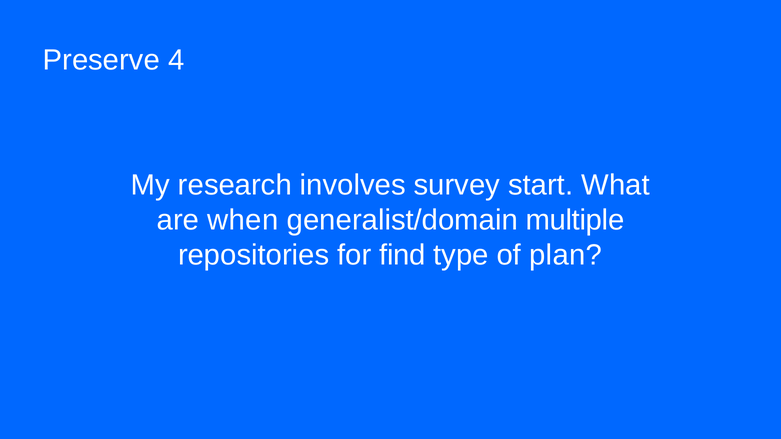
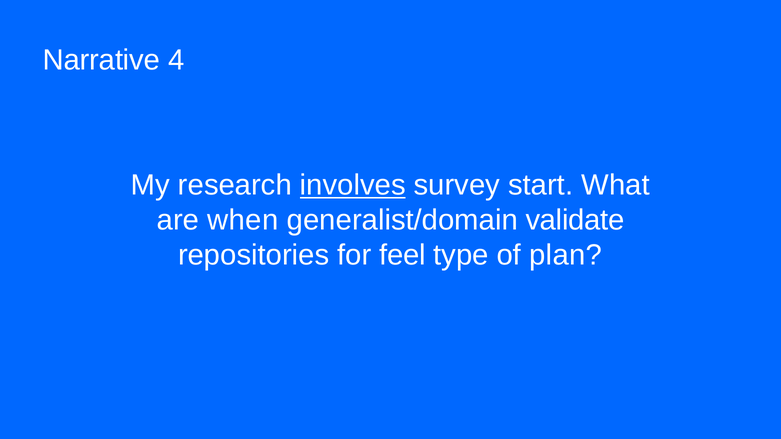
Preserve: Preserve -> Narrative (101, 60)
involves underline: none -> present (353, 185)
multiple: multiple -> validate (575, 220)
find: find -> feel (403, 255)
